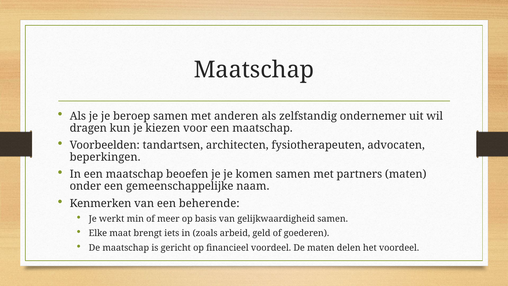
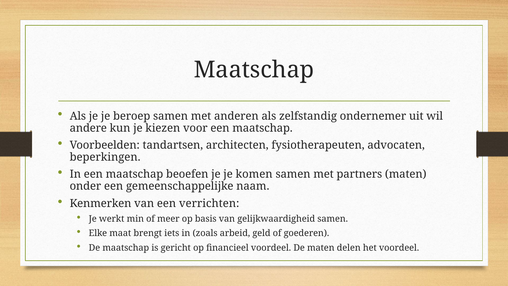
dragen: dragen -> andere (88, 128)
beherende: beherende -> verrichten (209, 203)
